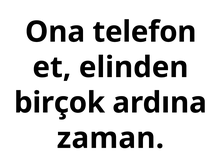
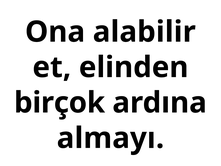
telefon: telefon -> alabilir (144, 32)
zaman: zaman -> almayı (110, 138)
